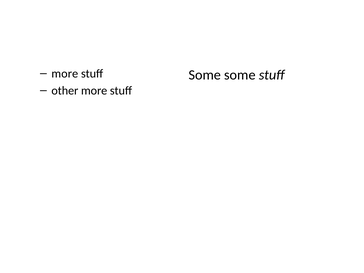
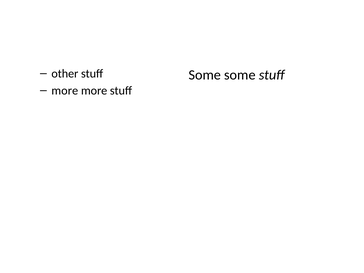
more: more -> other (65, 74)
other: other -> more (65, 91)
